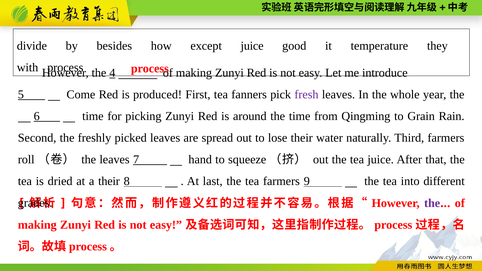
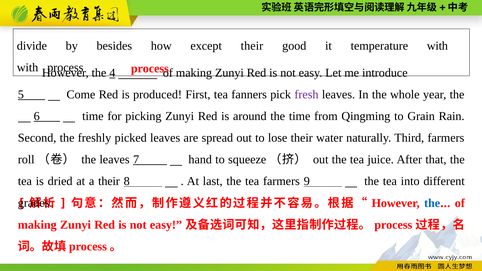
except juice: juice -> their (252, 46)
temperature they: they -> with (437, 46)
the colour: purple -> blue (432, 203)
